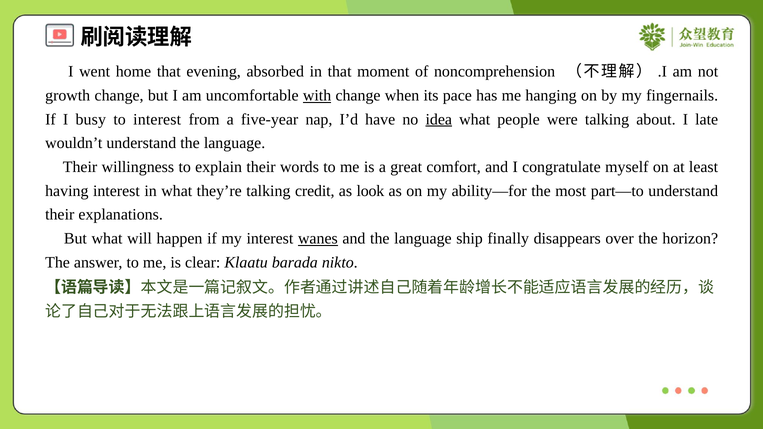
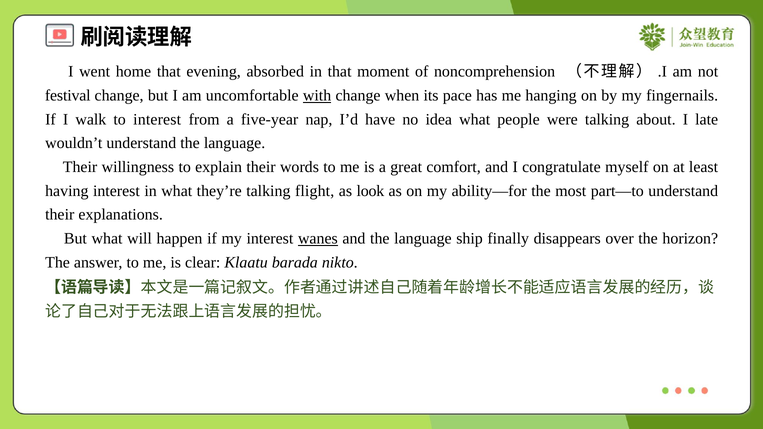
growth: growth -> festival (68, 96)
busy: busy -> walk (91, 119)
idea underline: present -> none (439, 119)
credit: credit -> flight (315, 191)
